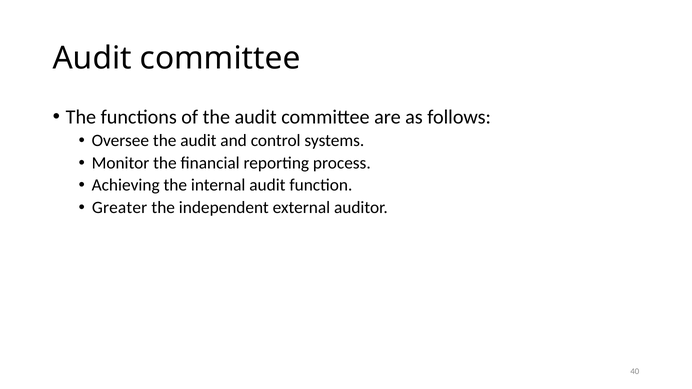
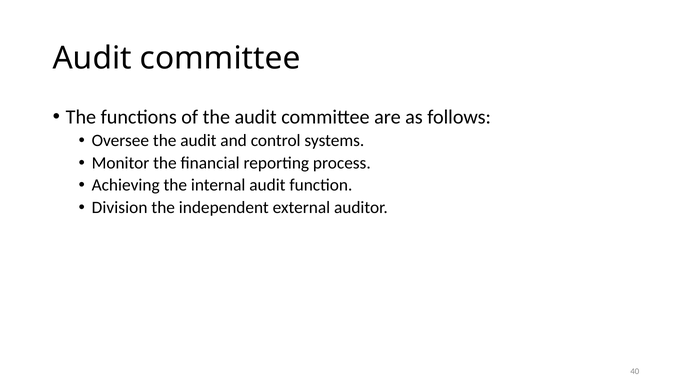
Greater: Greater -> Division (120, 208)
